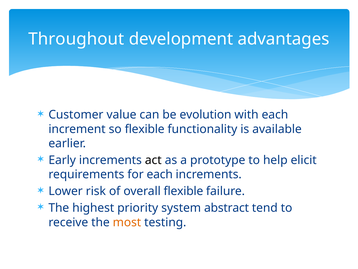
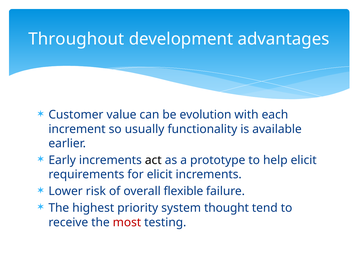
so flexible: flexible -> usually (145, 129)
for each: each -> elicit (160, 174)
abstract: abstract -> thought (227, 208)
most colour: orange -> red (127, 222)
